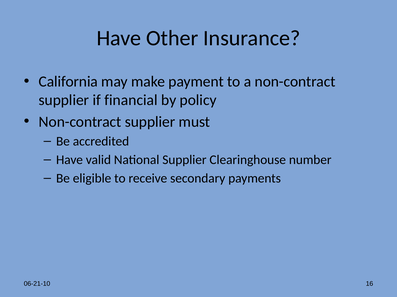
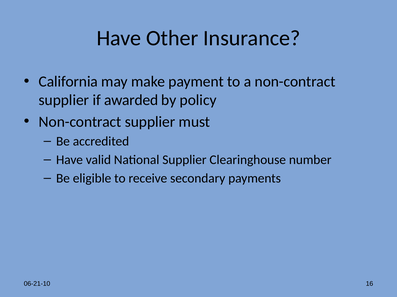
financial: financial -> awarded (131, 100)
